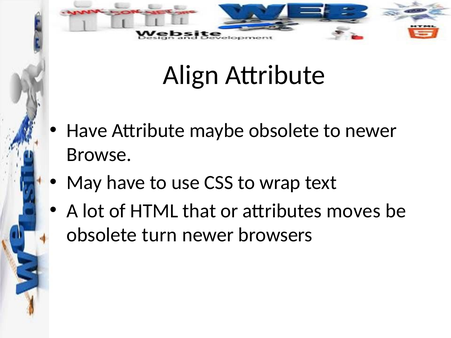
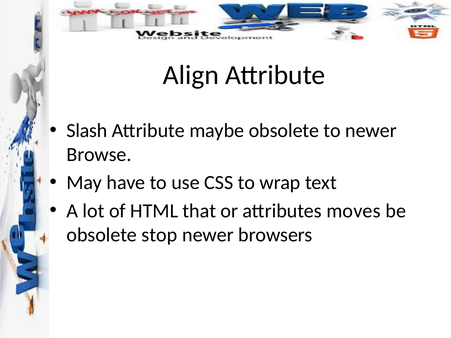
Have: Have -> Slash (87, 131)
turn: turn -> stop (159, 235)
